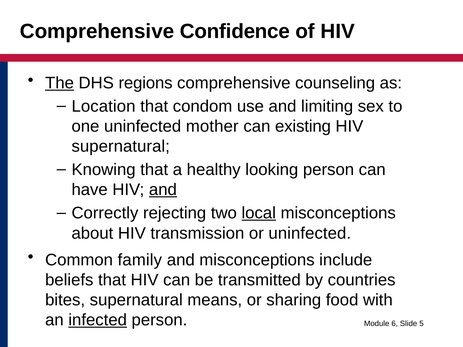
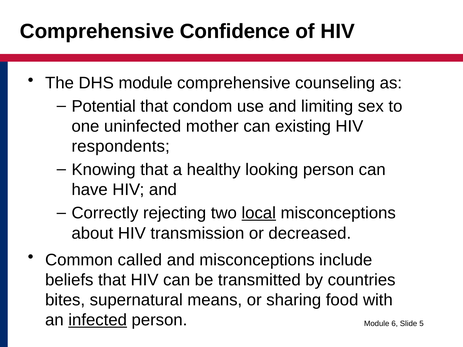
The underline: present -> none (60, 83)
DHS regions: regions -> module (146, 83)
Location: Location -> Potential (104, 106)
supernatural: supernatural -> respondents (121, 146)
and underline: present -> none (163, 190)
or uninfected: uninfected -> decreased (310, 233)
family: family -> called (140, 260)
